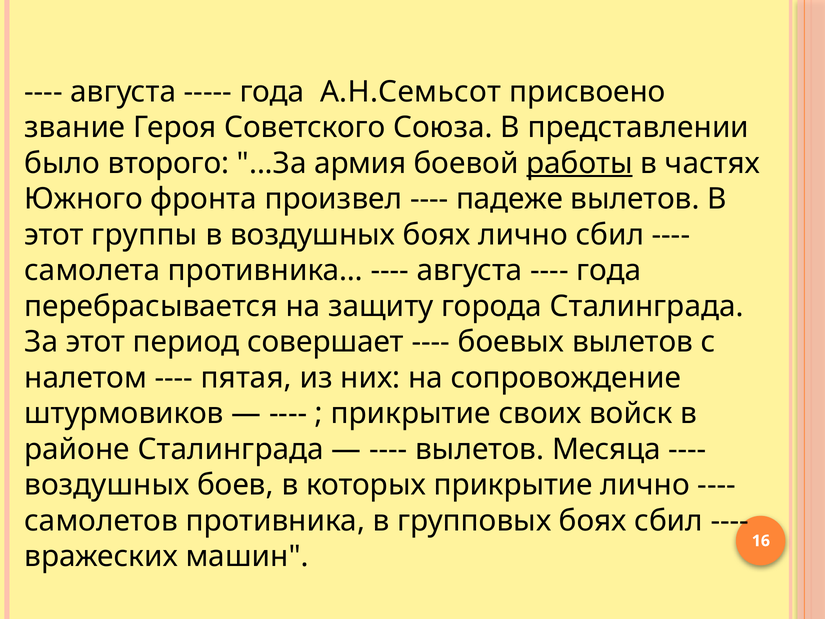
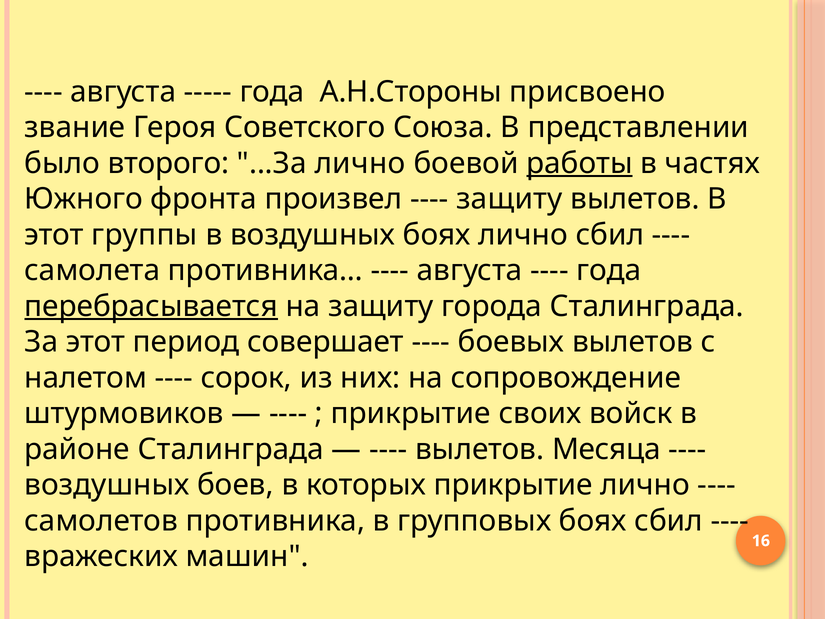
А.Н.Семьсот: А.Н.Семьсот -> А.Н.Стороны (411, 92)
...За армия: армия -> лично (360, 163)
падеже: падеже -> защиту (509, 199)
перебрасывается underline: none -> present (151, 306)
пятая: пятая -> сорок (246, 378)
